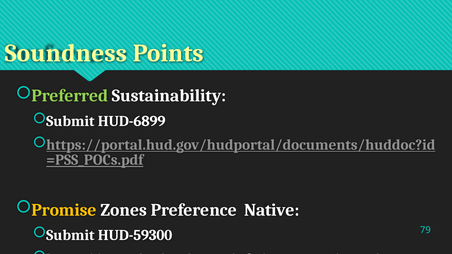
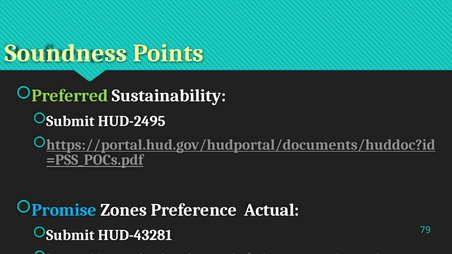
HUD-6899: HUD-6899 -> HUD-2495 (132, 121)
Promise colour: yellow -> light blue (64, 210)
Native: Native -> Actual (272, 210)
HUD-59300: HUD-59300 -> HUD-43281 (135, 235)
